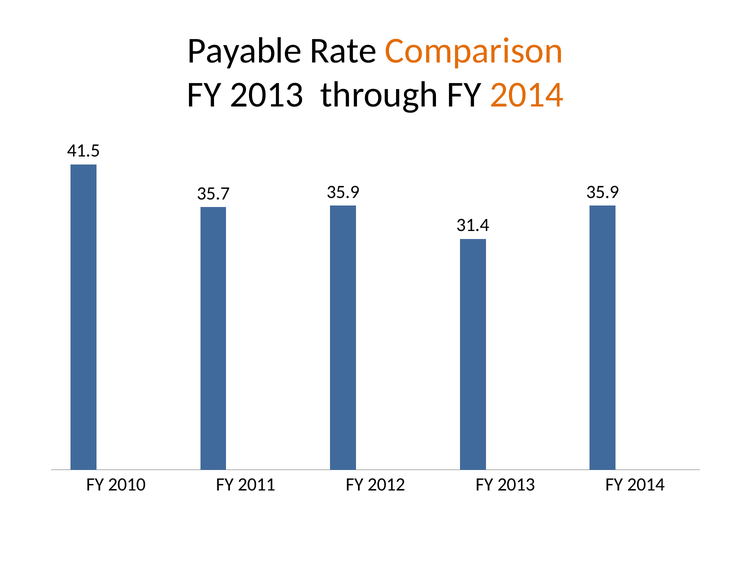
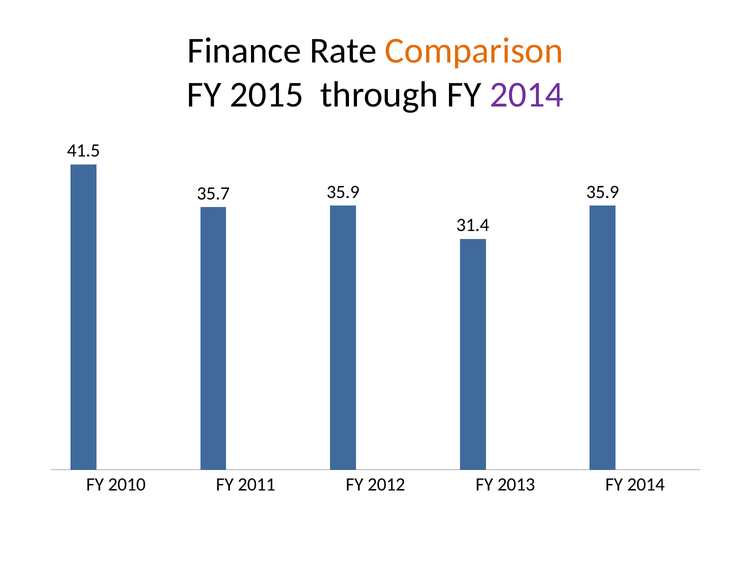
Payable: Payable -> Finance (244, 51)
2013: 2013 -> 2015 (267, 95)
2014 colour: orange -> purple (527, 95)
